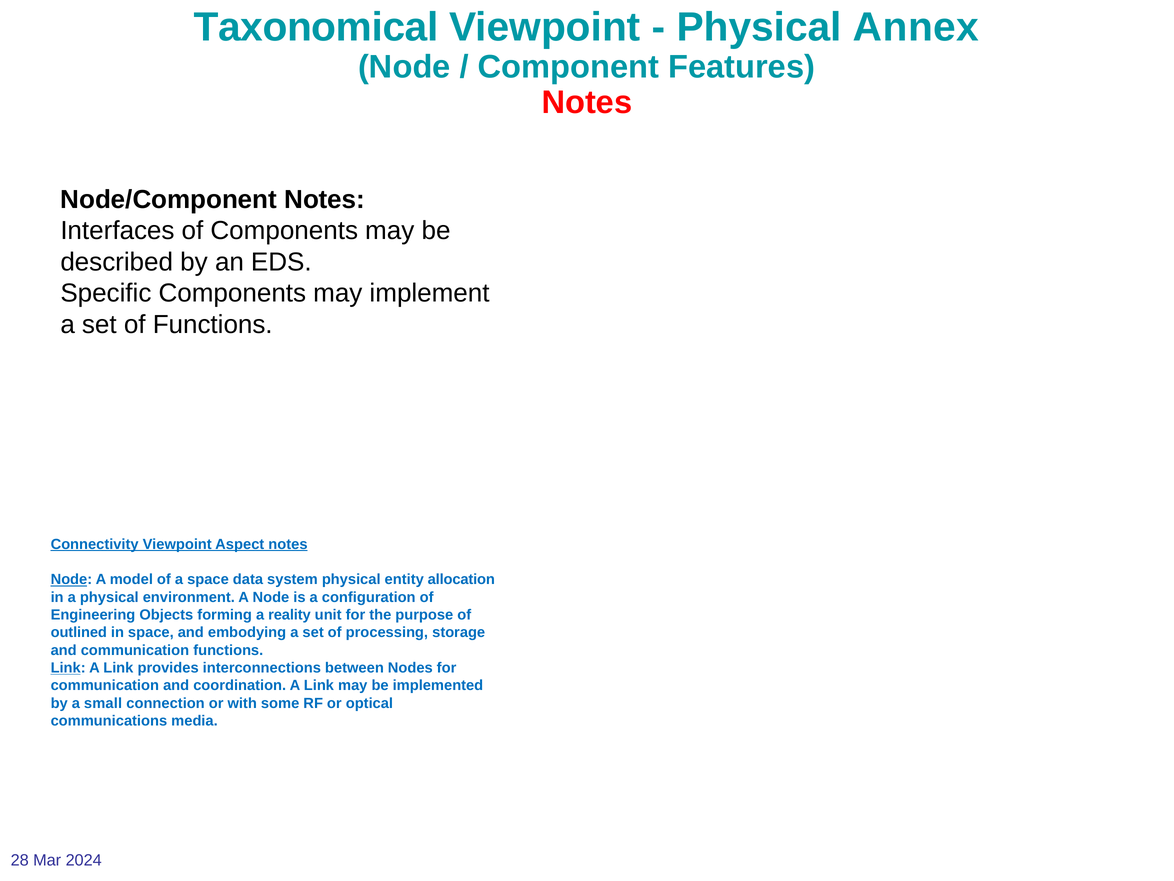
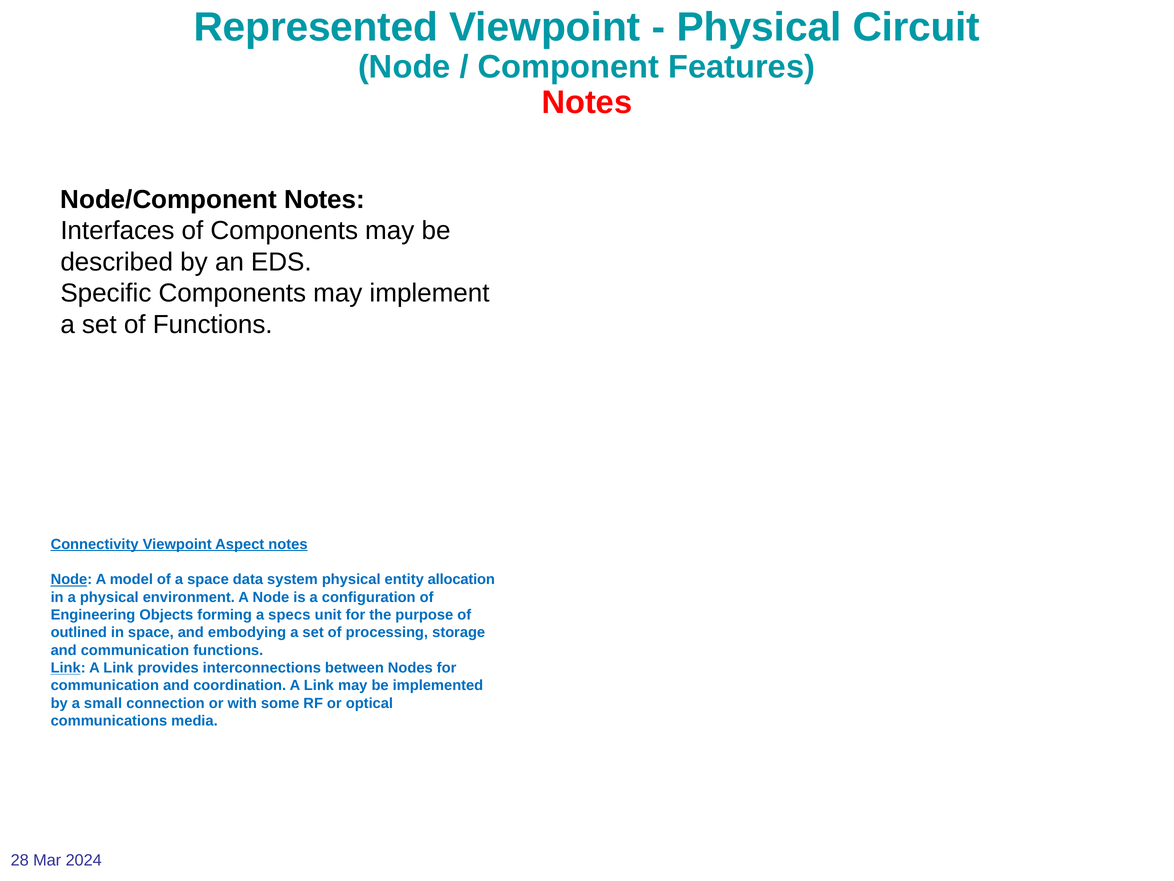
Taxonomical: Taxonomical -> Represented (316, 27)
Annex: Annex -> Circuit (916, 27)
reality: reality -> specs (289, 615)
